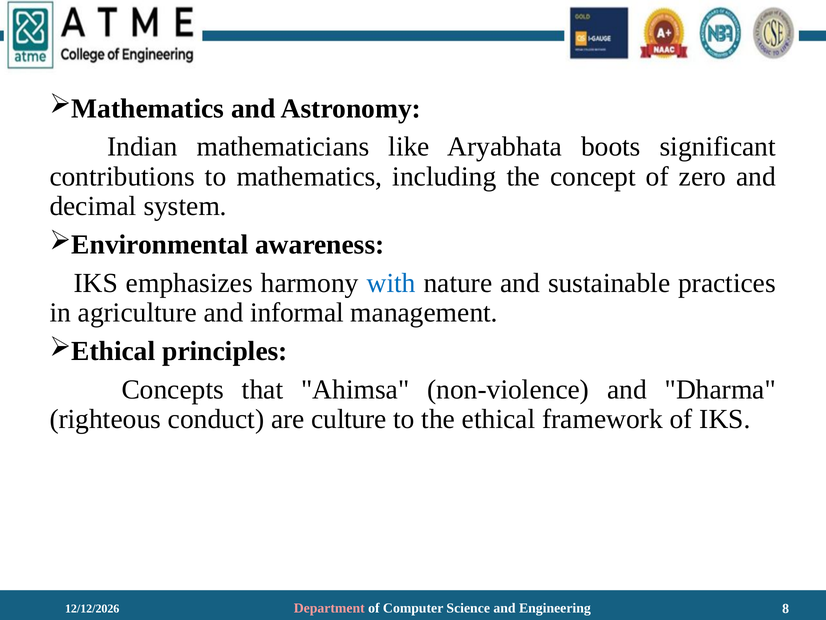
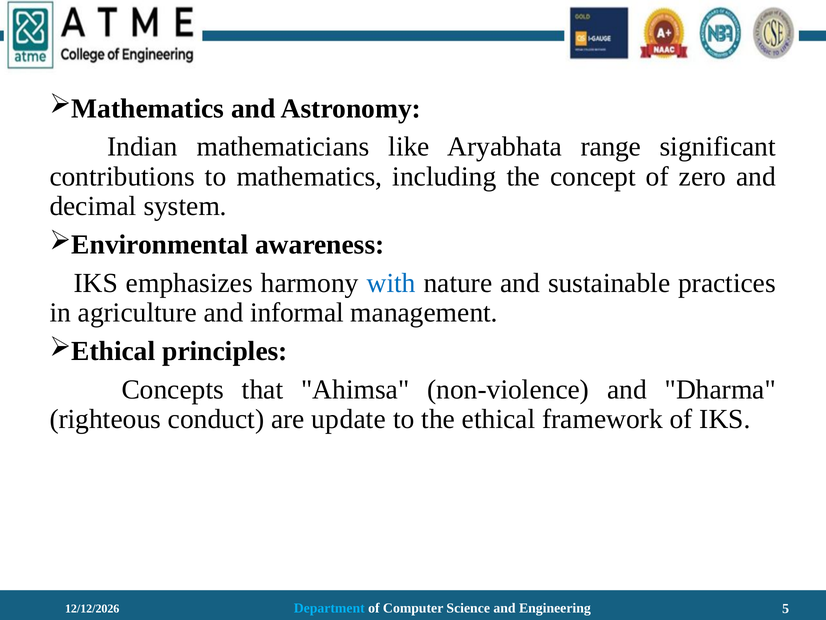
boots: boots -> range (611, 147)
culture: culture -> update (349, 419)
Department colour: pink -> light blue (329, 608)
8: 8 -> 5 (786, 608)
